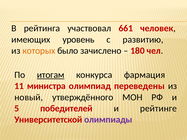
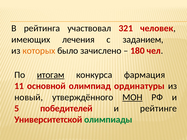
661: 661 -> 321 (126, 28)
уровень: уровень -> лечения (78, 40)
развитию: развитию -> заданием (143, 40)
министра: министра -> основной (46, 86)
переведены: переведены -> ординатуры (139, 86)
МОН underline: none -> present (132, 97)
олимпиады colour: purple -> green (108, 120)
